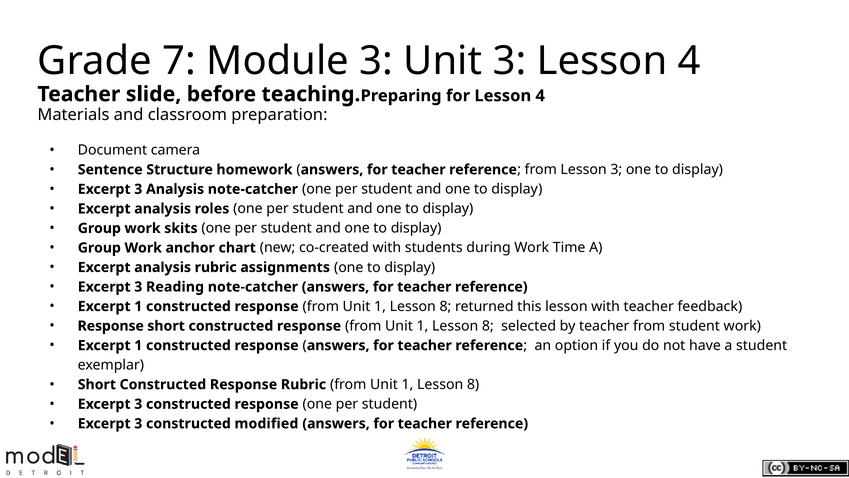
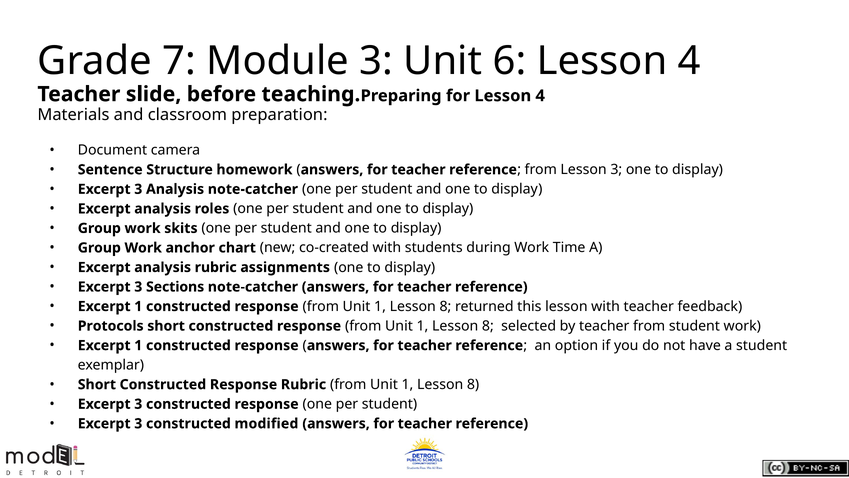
Unit 3: 3 -> 6 (509, 61)
Reading: Reading -> Sections (175, 287)
Response: Response -> Protocols (111, 326)
